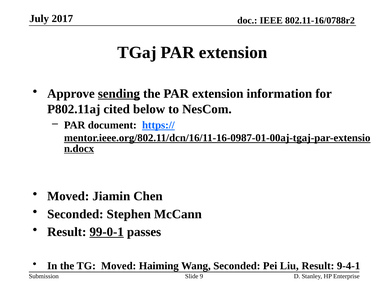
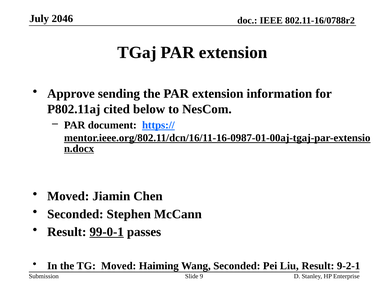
2017: 2017 -> 2046 (62, 19)
sending underline: present -> none (119, 94)
9-4-1: 9-4-1 -> 9-2-1 (349, 267)
